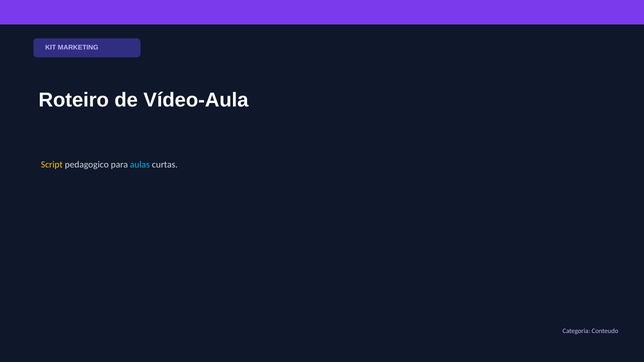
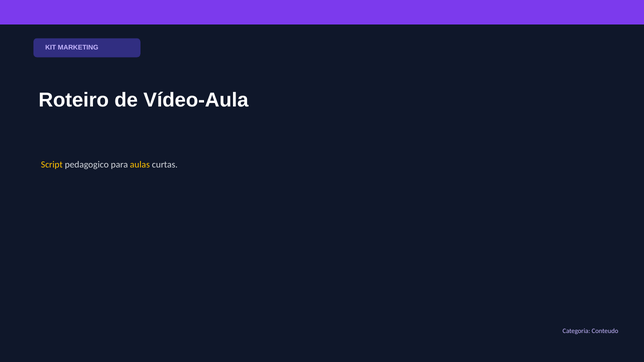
aulas colour: light blue -> yellow (140, 165)
